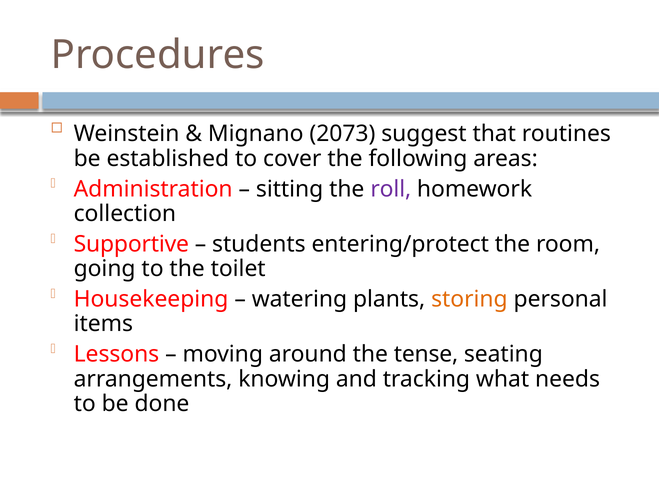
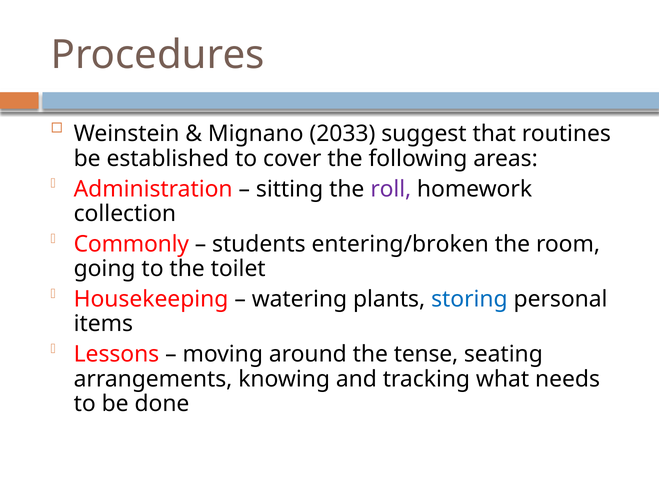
2073: 2073 -> 2033 (342, 134)
Supportive: Supportive -> Commonly (131, 244)
entering/protect: entering/protect -> entering/broken (400, 244)
storing colour: orange -> blue (469, 299)
